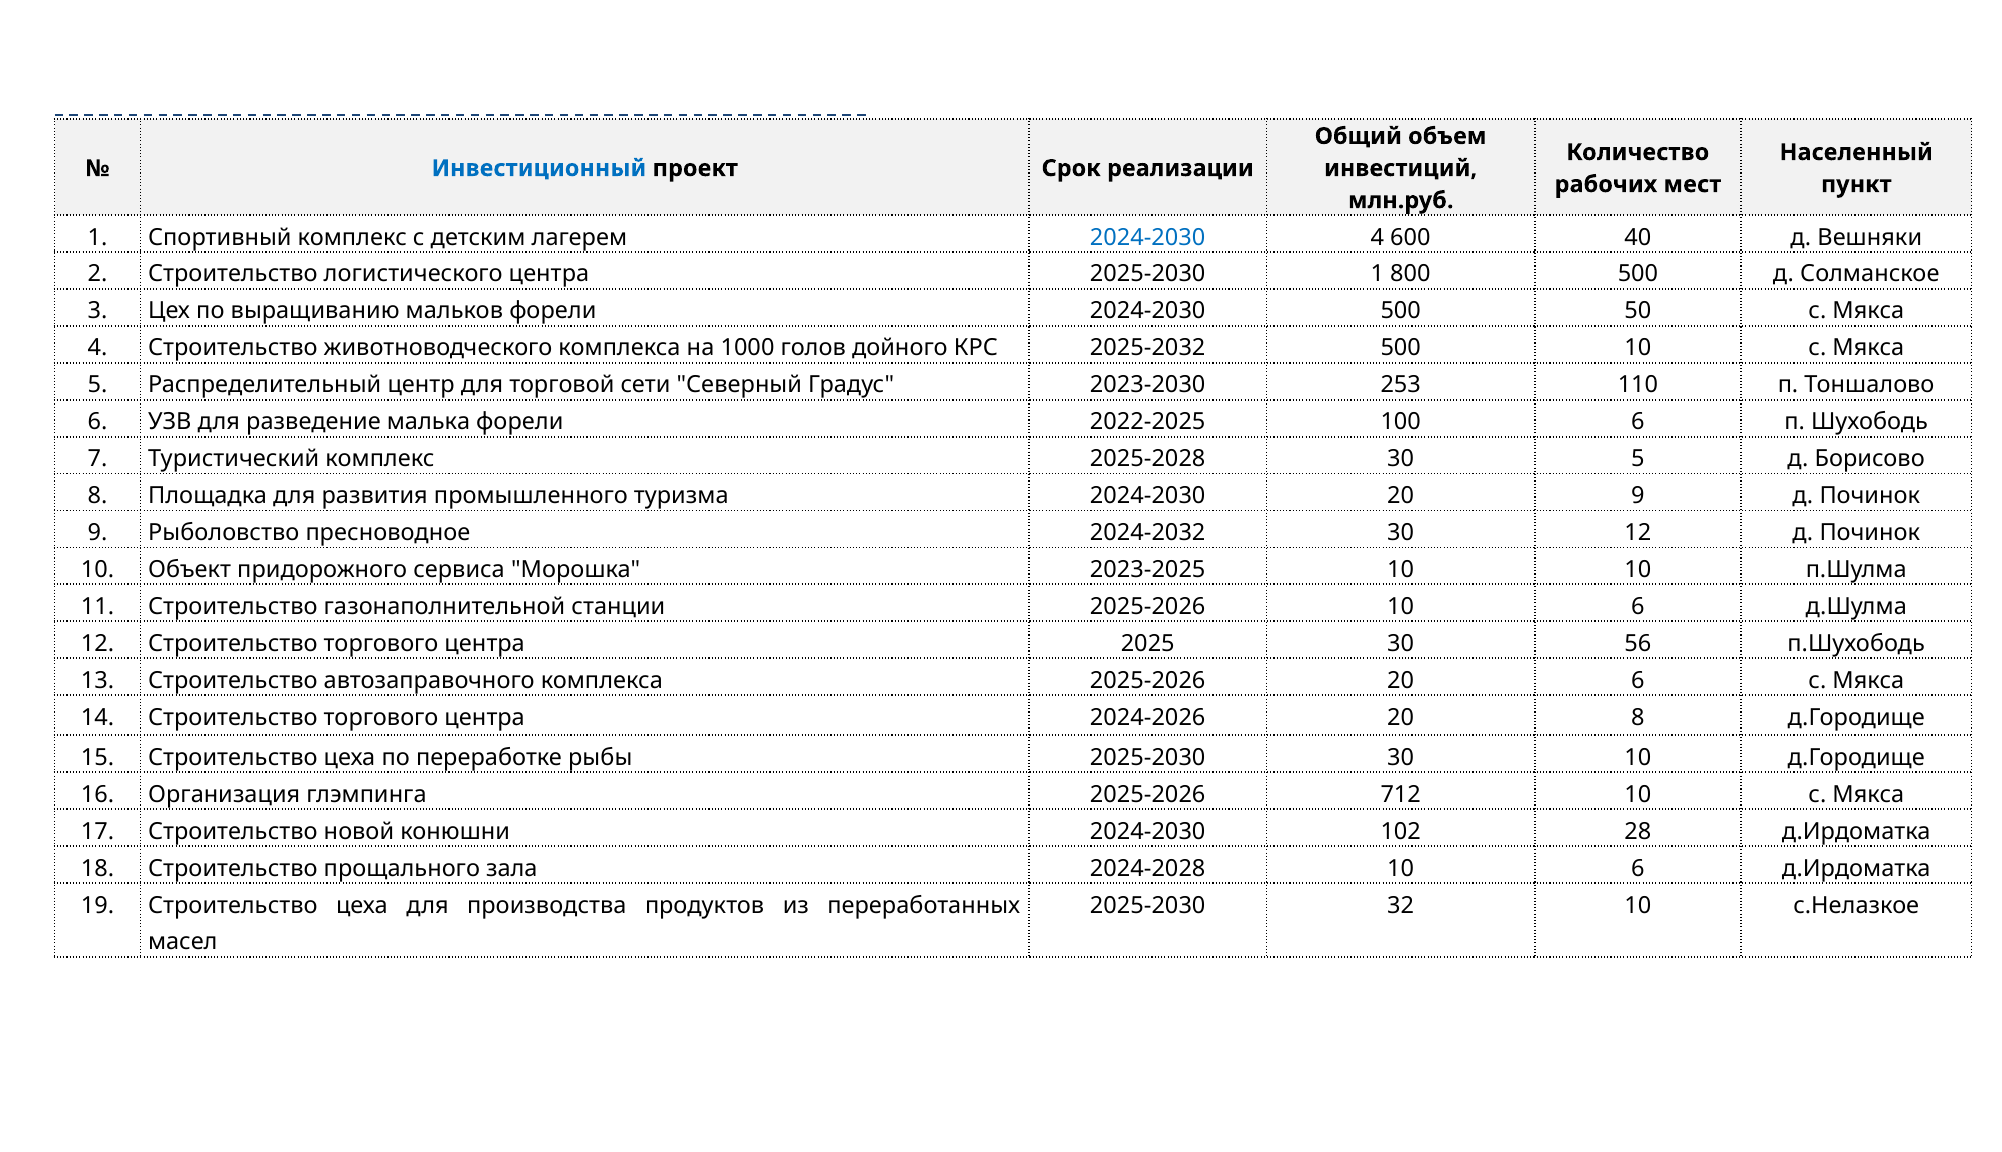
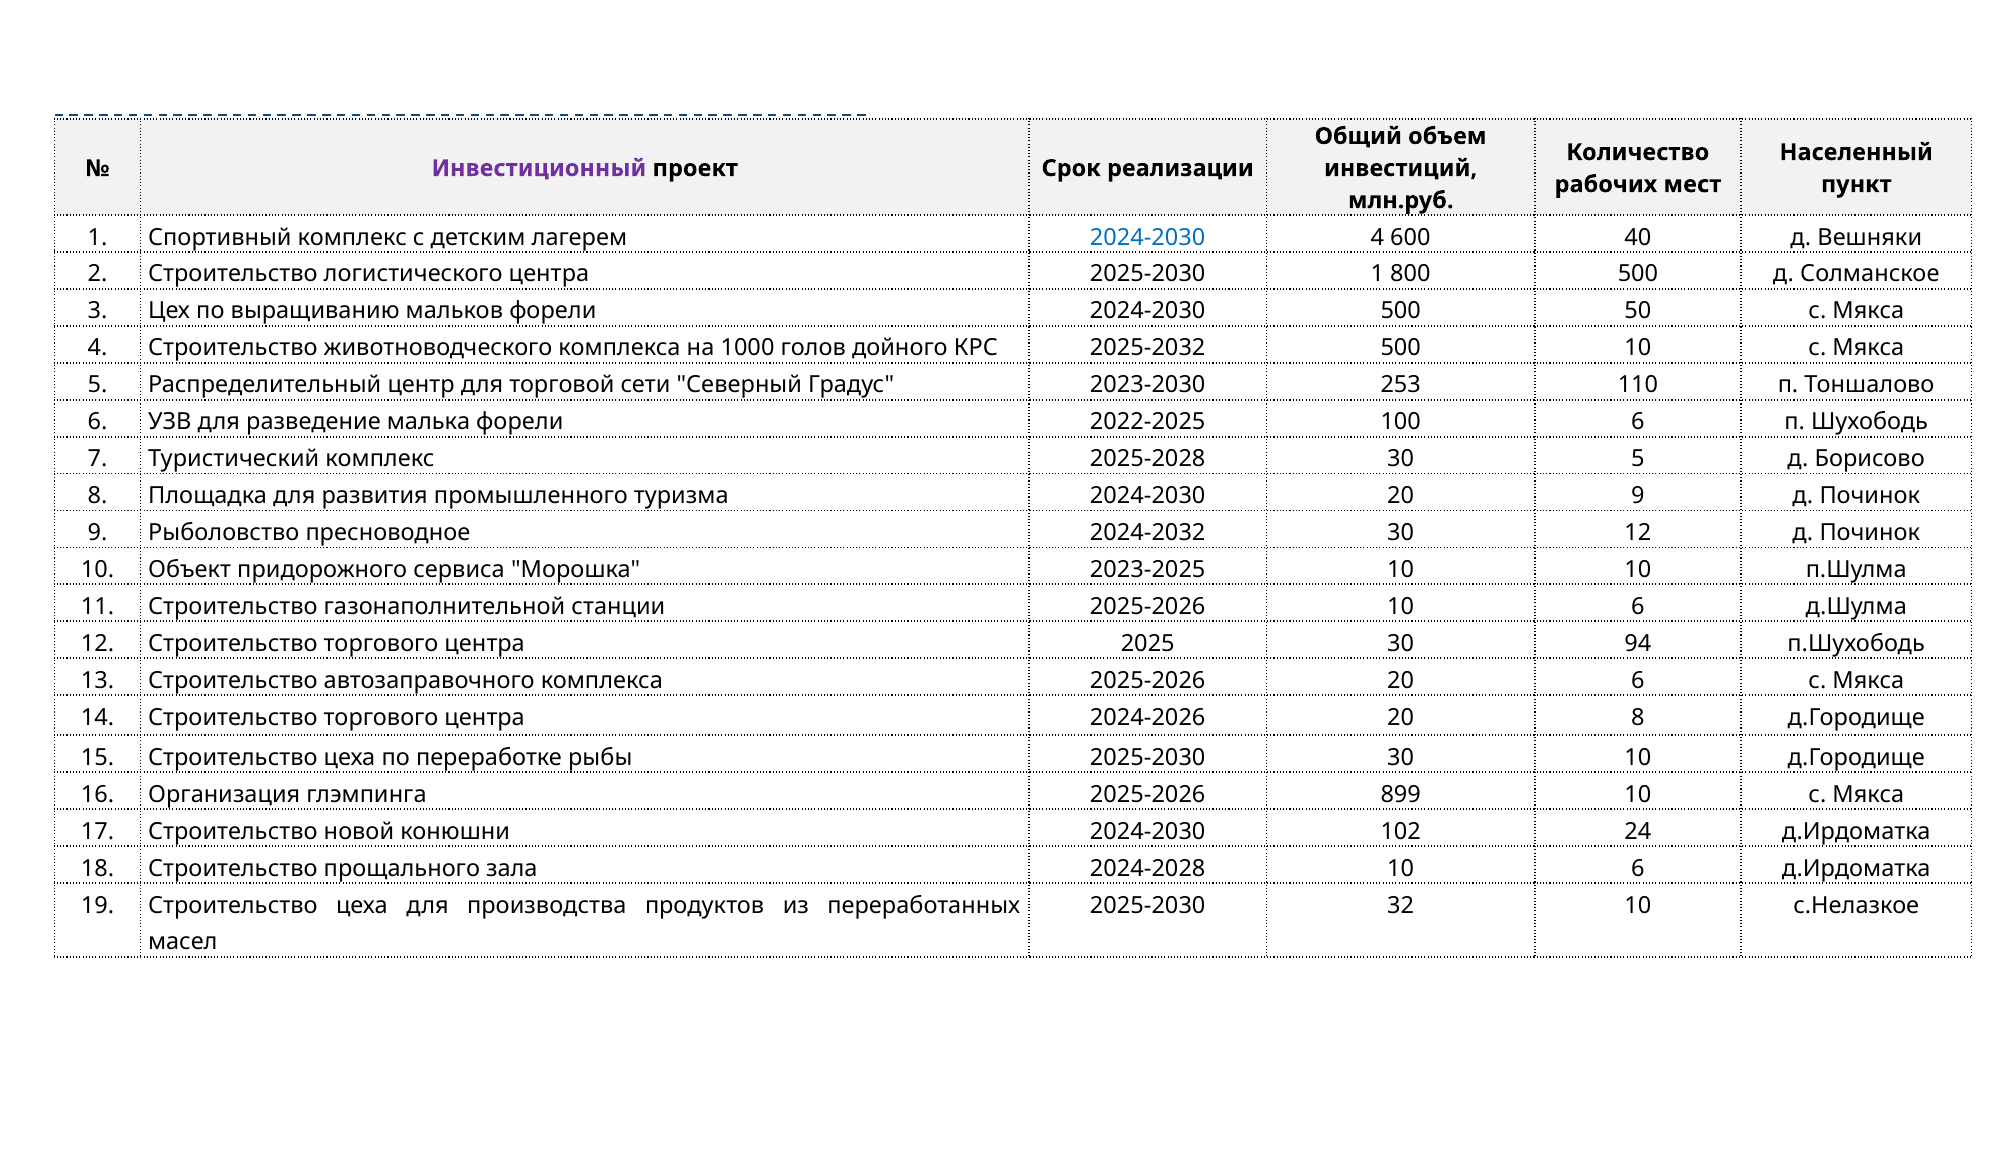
Инвестиционный colour: blue -> purple (539, 168)
56: 56 -> 94 (1638, 644)
712: 712 -> 899 (1401, 795)
28: 28 -> 24 (1638, 832)
